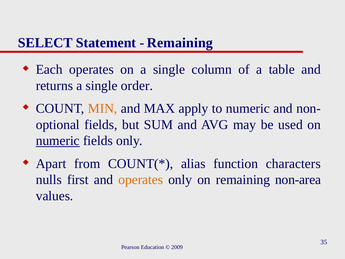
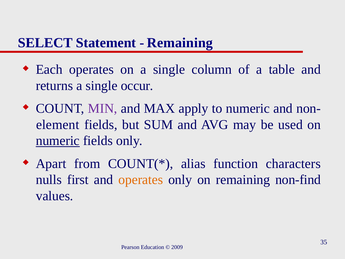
order: order -> occur (137, 86)
MIN colour: orange -> purple (103, 108)
optional: optional -> element (58, 125)
non-area: non-area -> non-find (298, 180)
